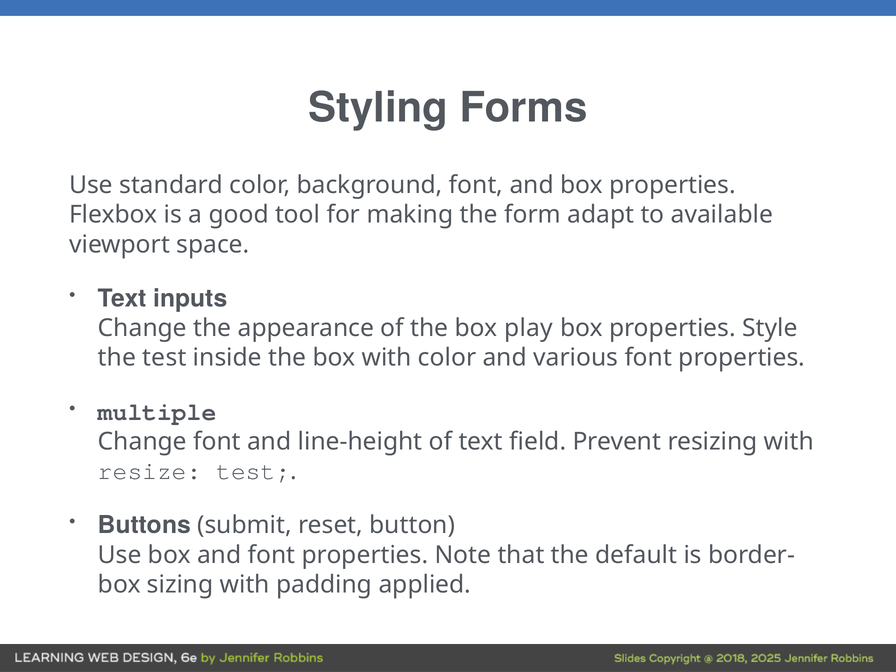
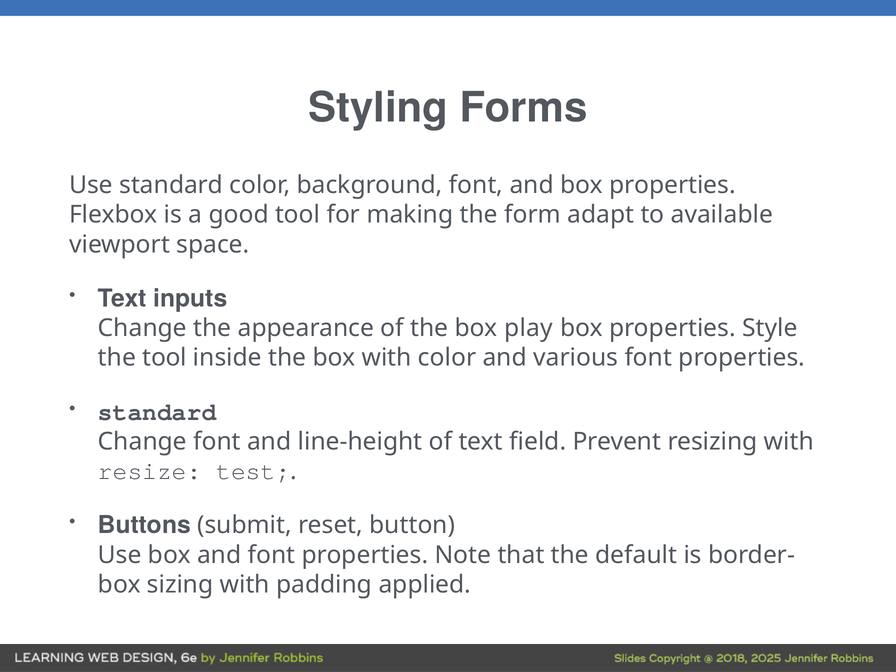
the test: test -> tool (165, 358)
multiple: multiple -> standard (157, 412)
